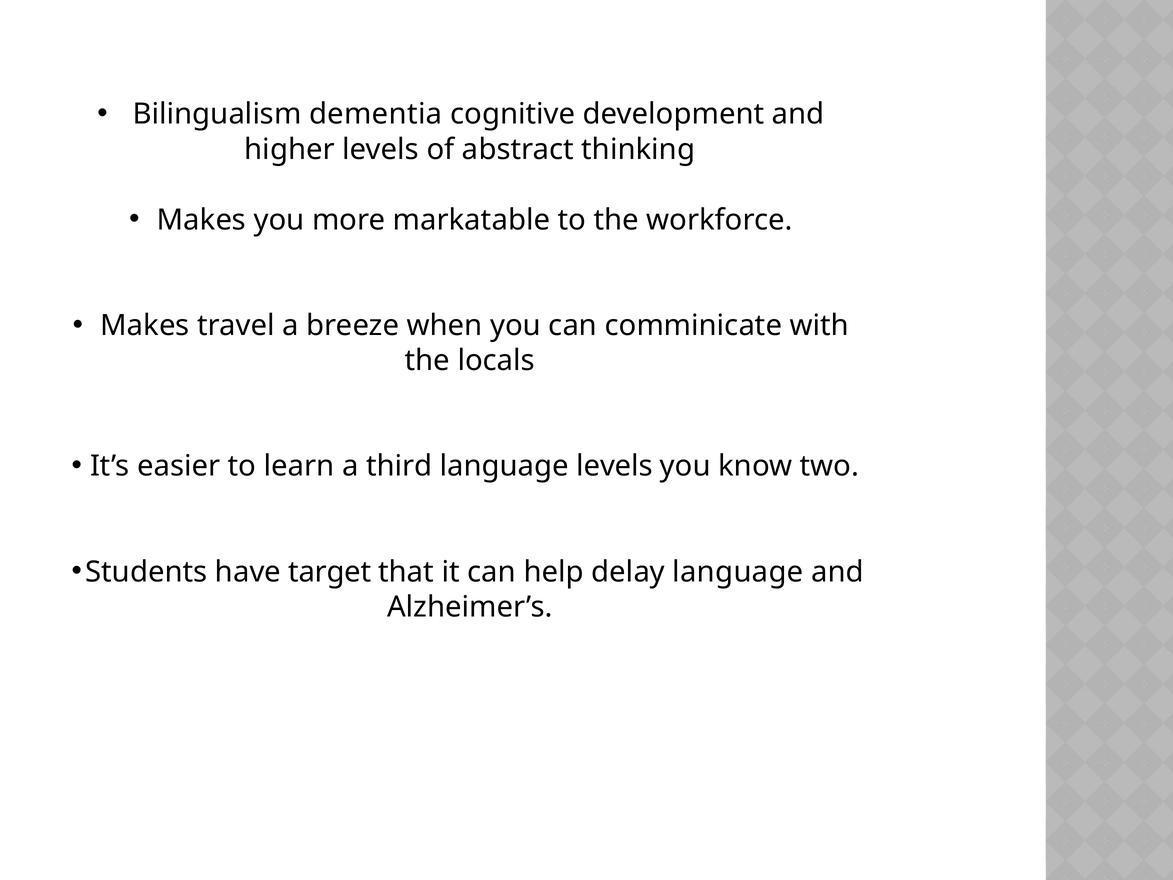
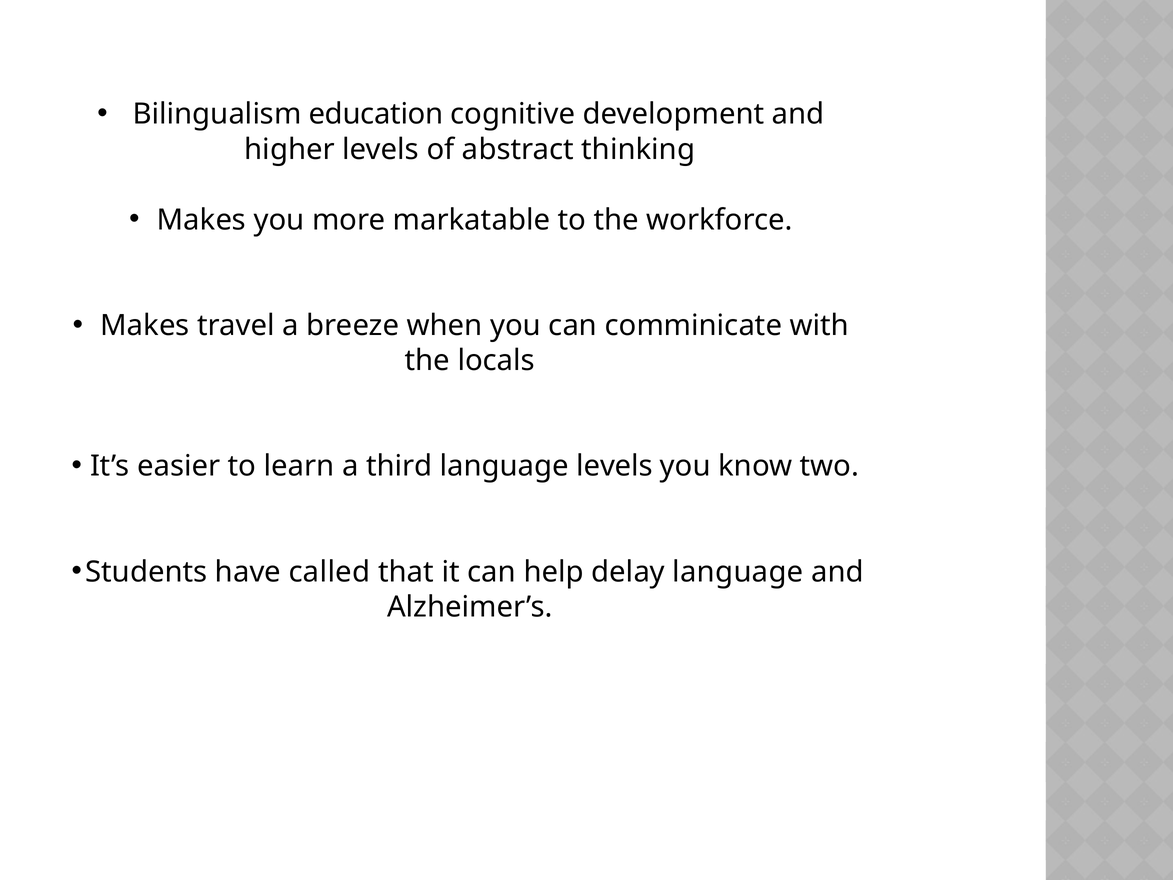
dementia: dementia -> education (376, 114)
target: target -> called (329, 572)
